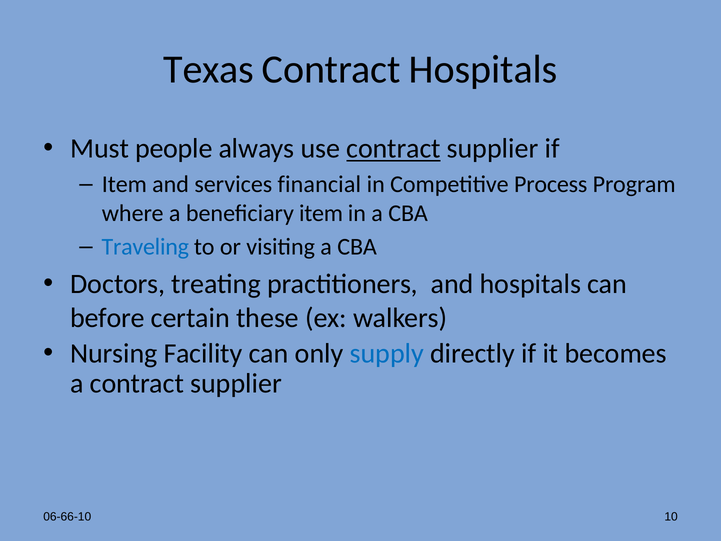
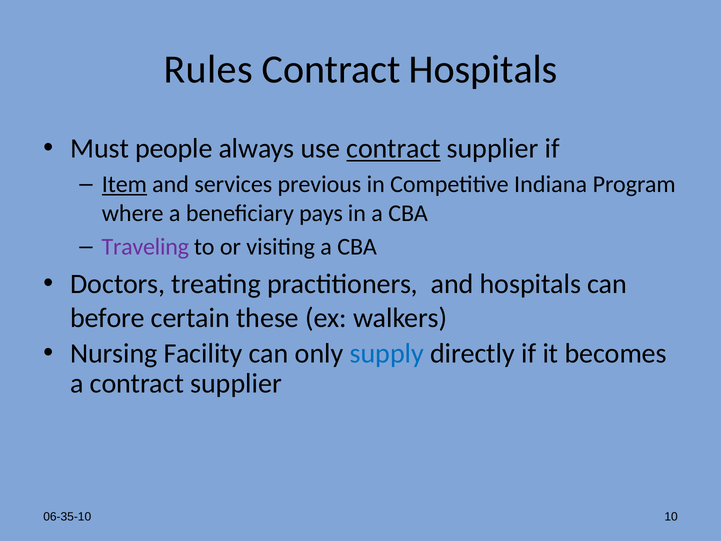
Texas: Texas -> Rules (208, 69)
Item underline: none -> present (124, 184)
financial: financial -> previous (319, 184)
Process: Process -> Indiana (551, 184)
beneficiary item: item -> pays (321, 213)
Traveling colour: blue -> purple (145, 247)
06-66-10: 06-66-10 -> 06-35-10 (67, 516)
